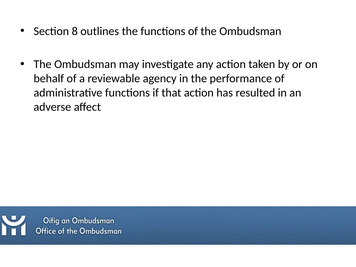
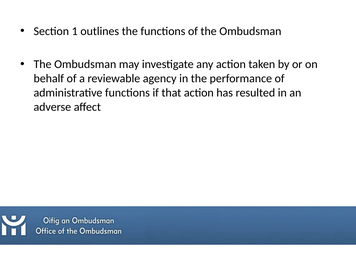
8: 8 -> 1 (75, 31)
